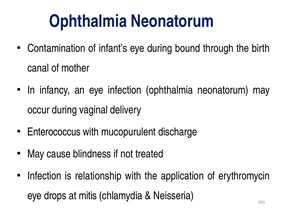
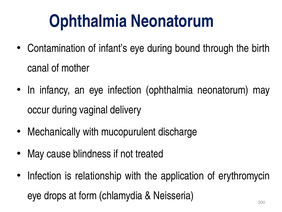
Enterococcus: Enterococcus -> Mechanically (54, 132)
mitis: mitis -> form (88, 195)
